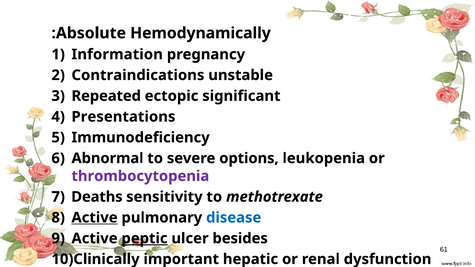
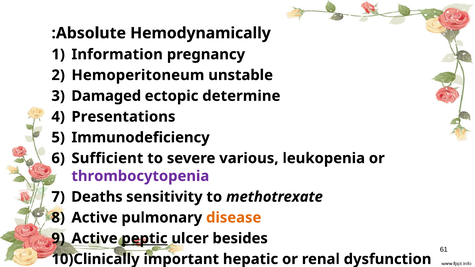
Contraindications: Contraindications -> Hemoperitoneum (138, 75)
Repeated: Repeated -> Damaged (106, 96)
significant: significant -> determine (241, 96)
Abnormal: Abnormal -> Sufficient (107, 158)
options: options -> various (249, 158)
Active underline: present -> none (95, 218)
disease colour: blue -> orange (234, 218)
